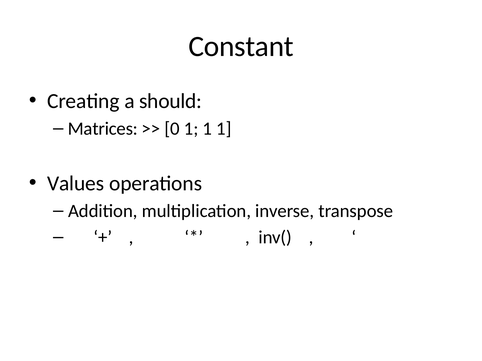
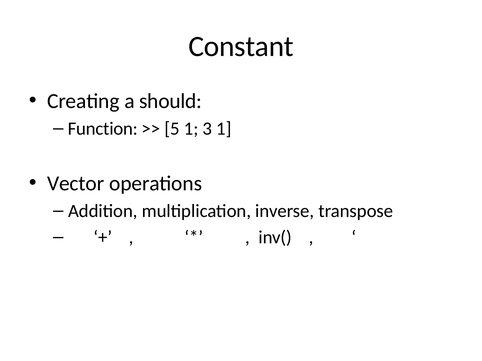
Matrices: Matrices -> Function (103, 129)
0: 0 -> 5 (172, 129)
1: 1 -> 3 (207, 129)
Values: Values -> Vector (76, 184)
